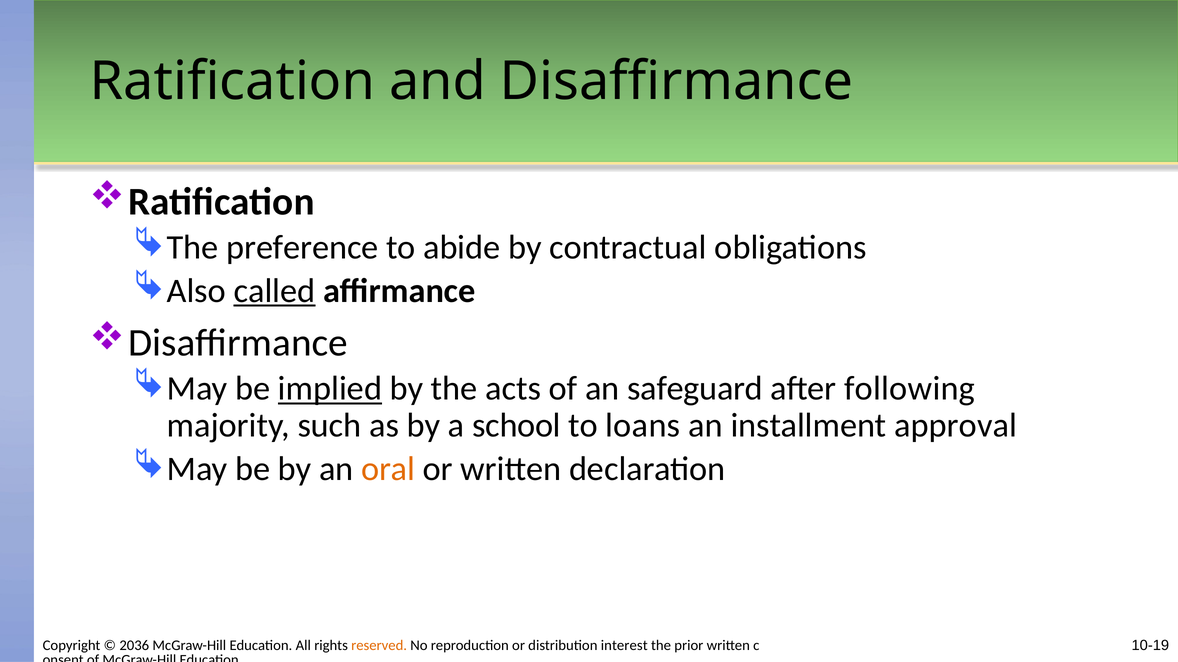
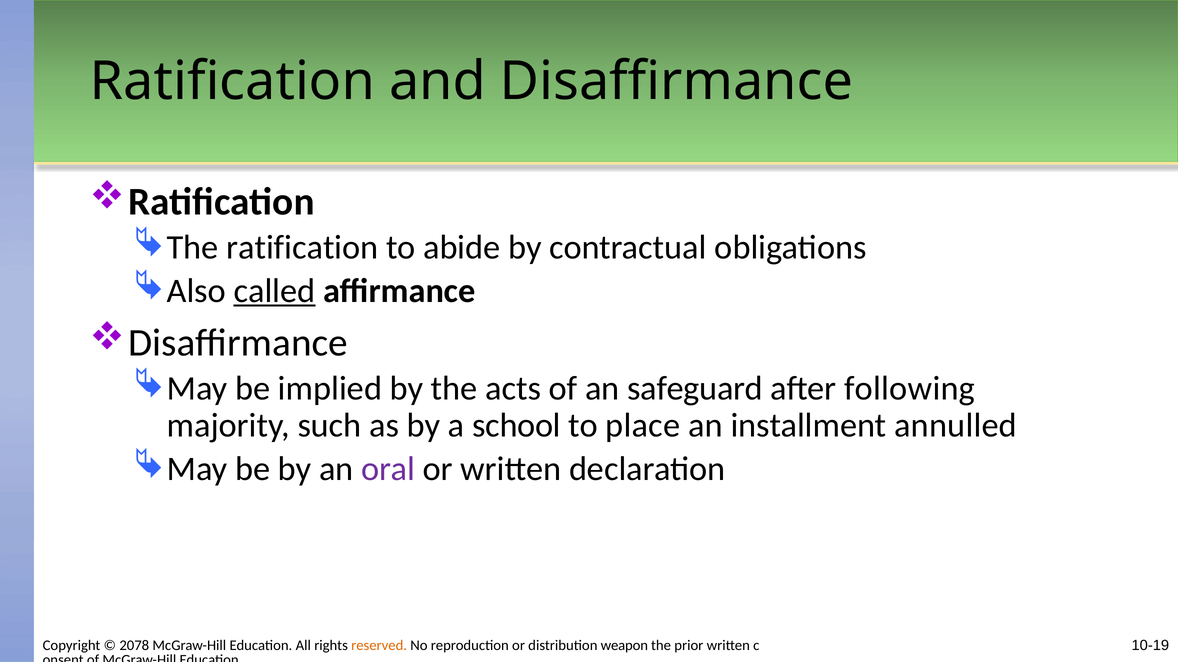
The preference: preference -> ratification (302, 248)
implied underline: present -> none (330, 389)
loans: loans -> place (643, 426)
approval: approval -> annulled (956, 426)
oral colour: orange -> purple (388, 469)
2036: 2036 -> 2078 (134, 646)
interest: interest -> weapon (624, 646)
